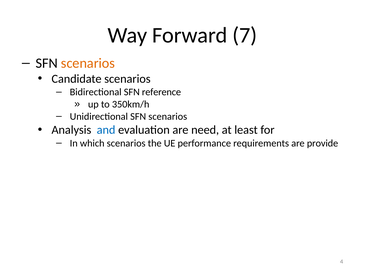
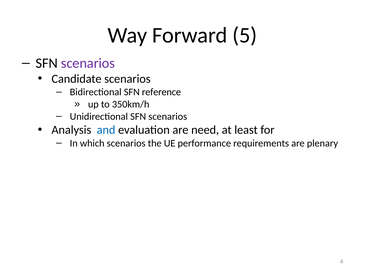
7: 7 -> 5 (245, 35)
scenarios colour: orange -> purple (88, 63)
provide: provide -> plenary (322, 143)
